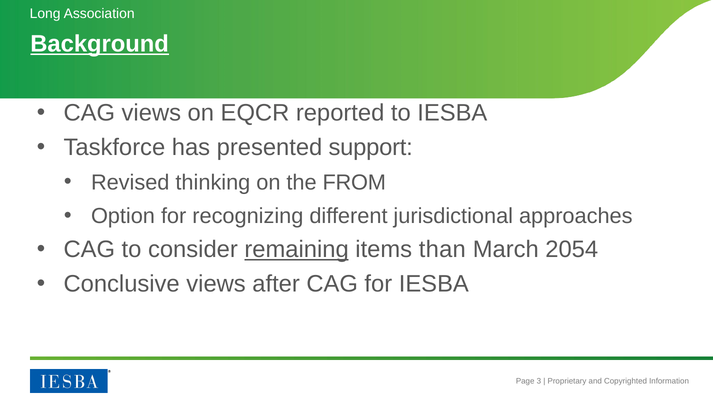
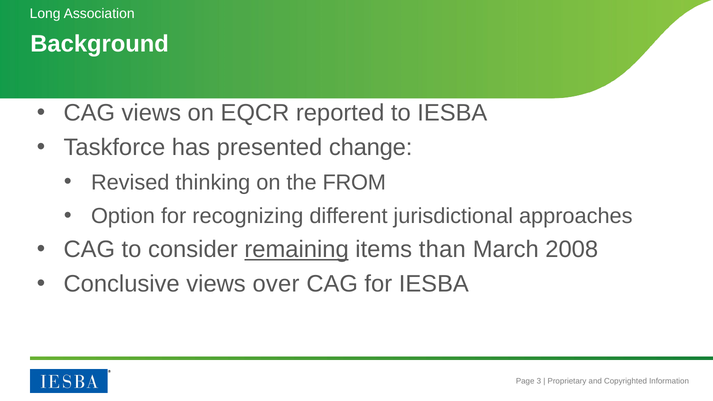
Background underline: present -> none (100, 44)
support: support -> change (371, 148)
2054: 2054 -> 2008 (572, 250)
after: after -> over (276, 284)
